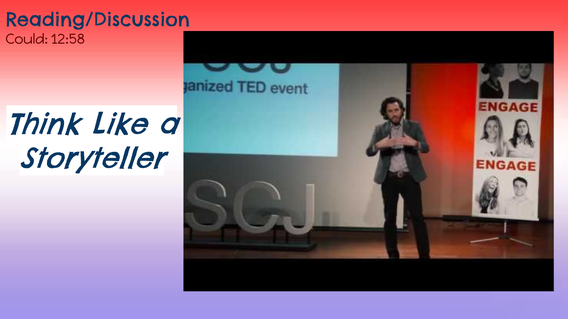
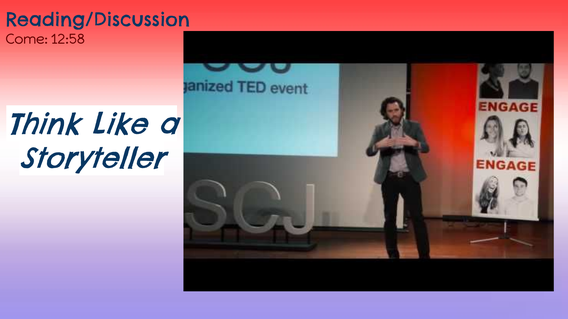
Could: Could -> Come (27, 39)
